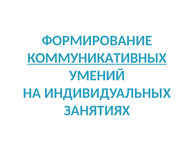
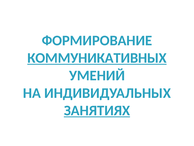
ЗАНЯТИЯХ underline: none -> present (97, 110)
